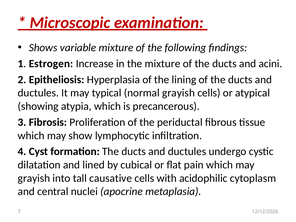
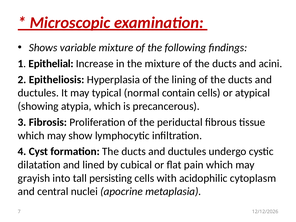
Estrogen: Estrogen -> Epithelial (51, 64)
normal grayish: grayish -> contain (179, 93)
causative: causative -> persisting (111, 178)
